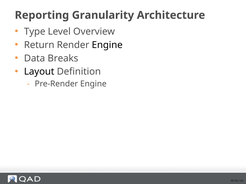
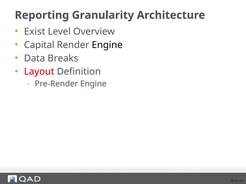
Type: Type -> Exist (35, 32)
Return: Return -> Capital (39, 45)
Layout colour: black -> red (39, 72)
